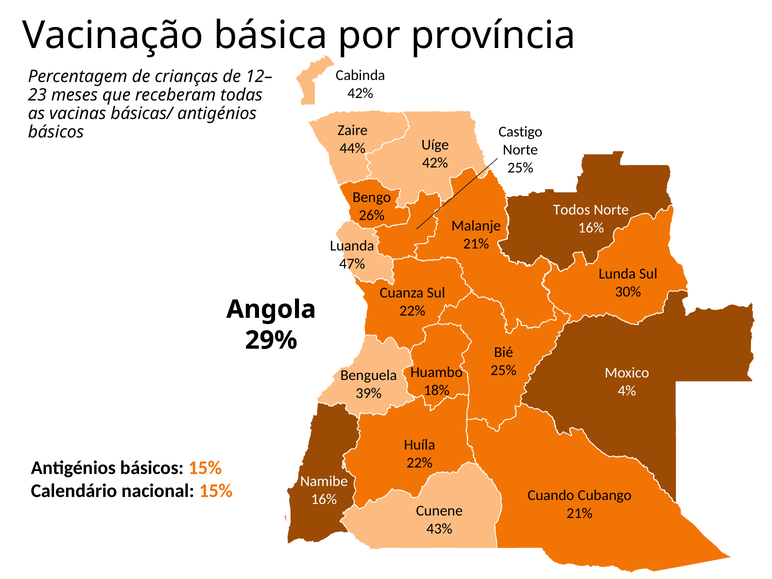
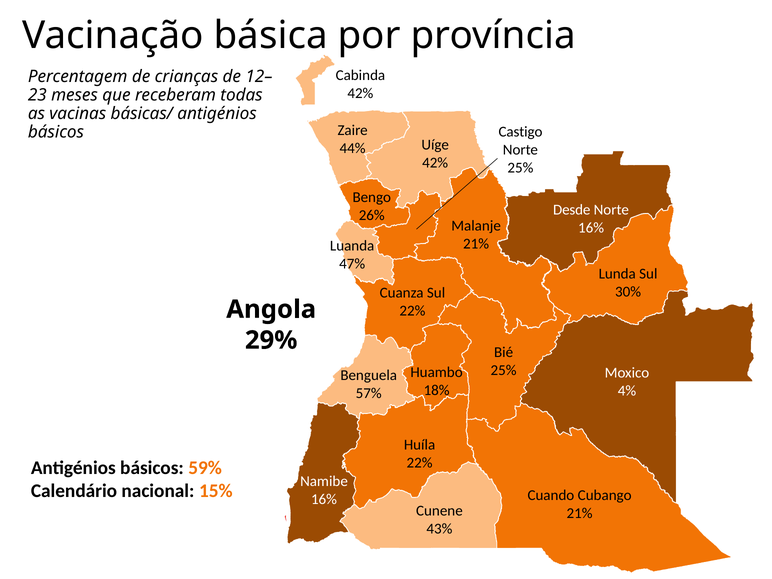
Todos: Todos -> Desde (572, 210)
39%: 39% -> 57% (369, 393)
básicos 15%: 15% -> 59% (205, 468)
